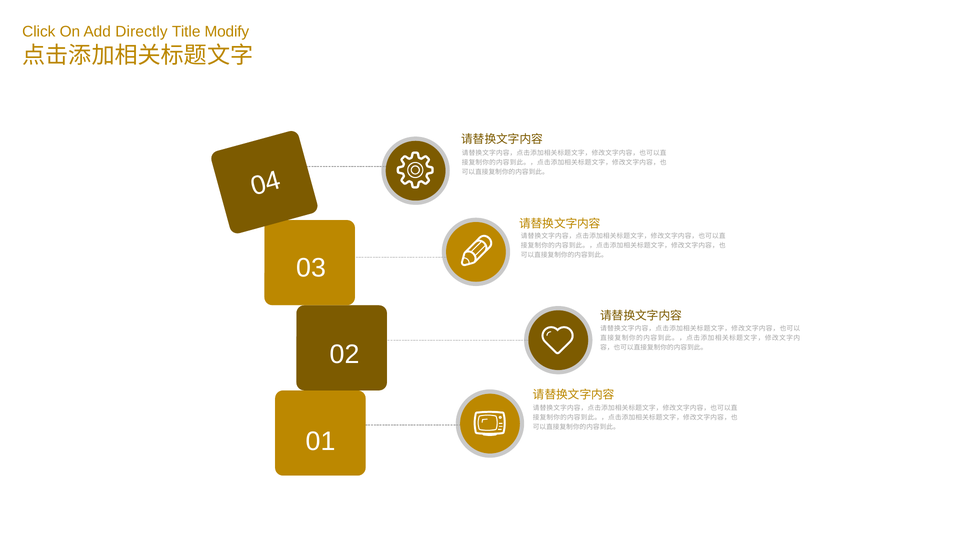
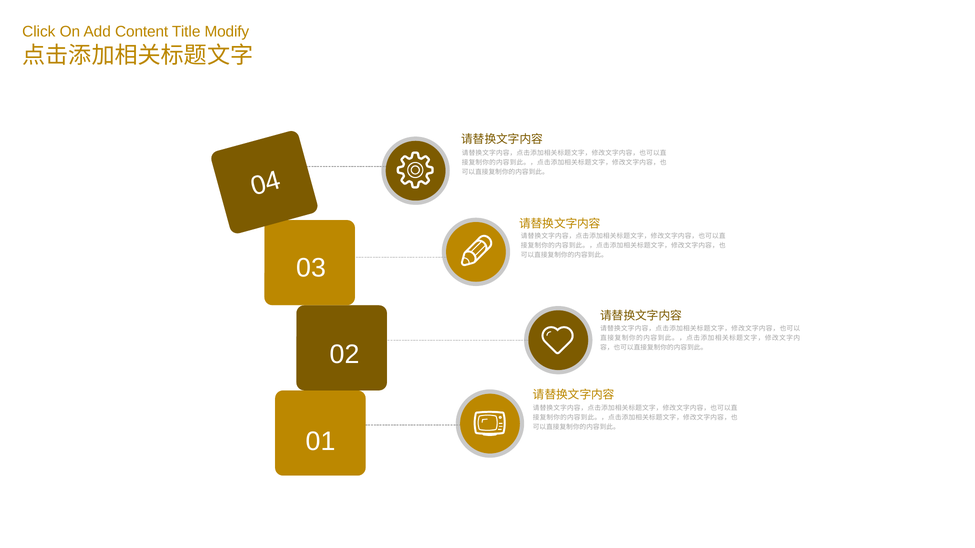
Directly: Directly -> Content (142, 32)
